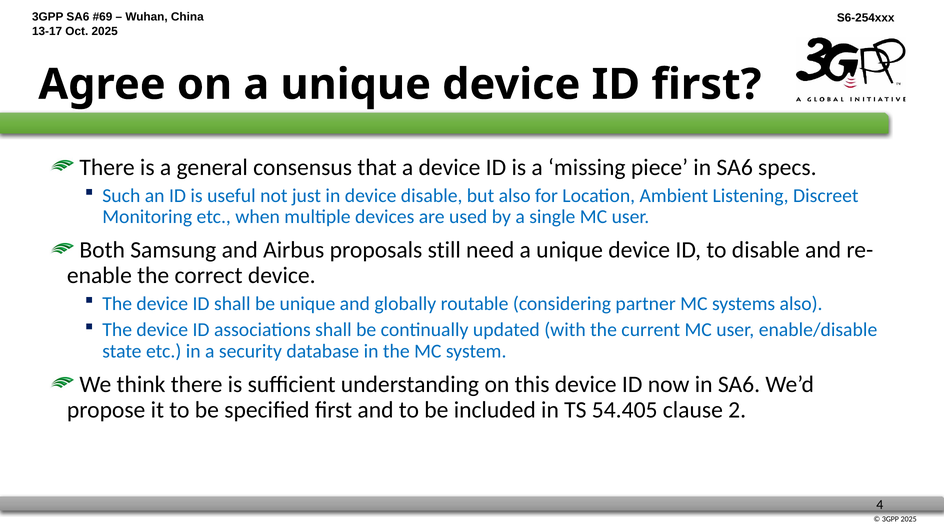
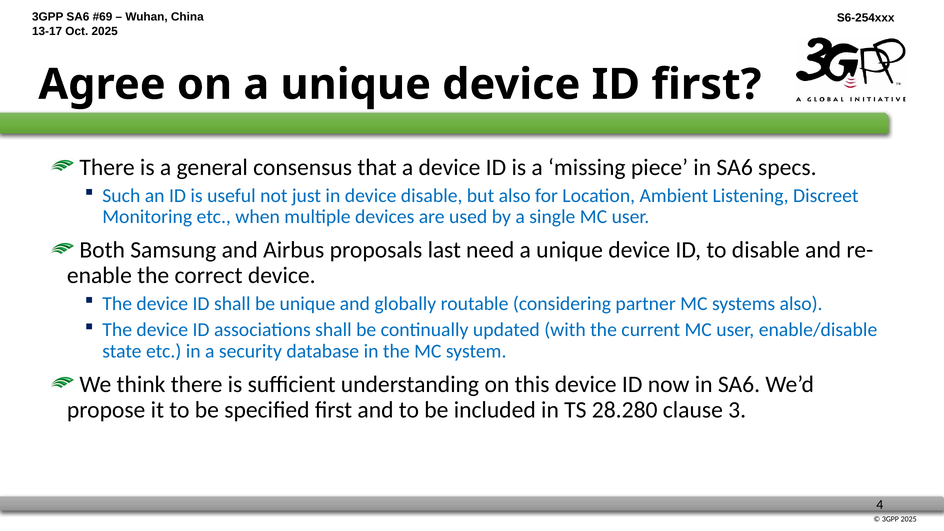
still: still -> last (444, 250)
54.405: 54.405 -> 28.280 (625, 410)
2: 2 -> 3 (737, 410)
